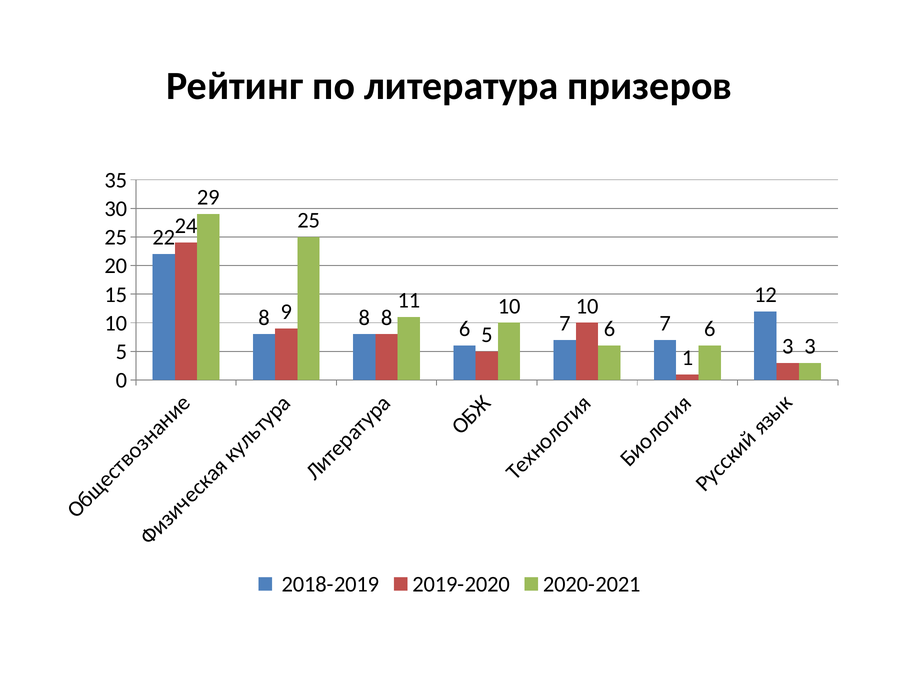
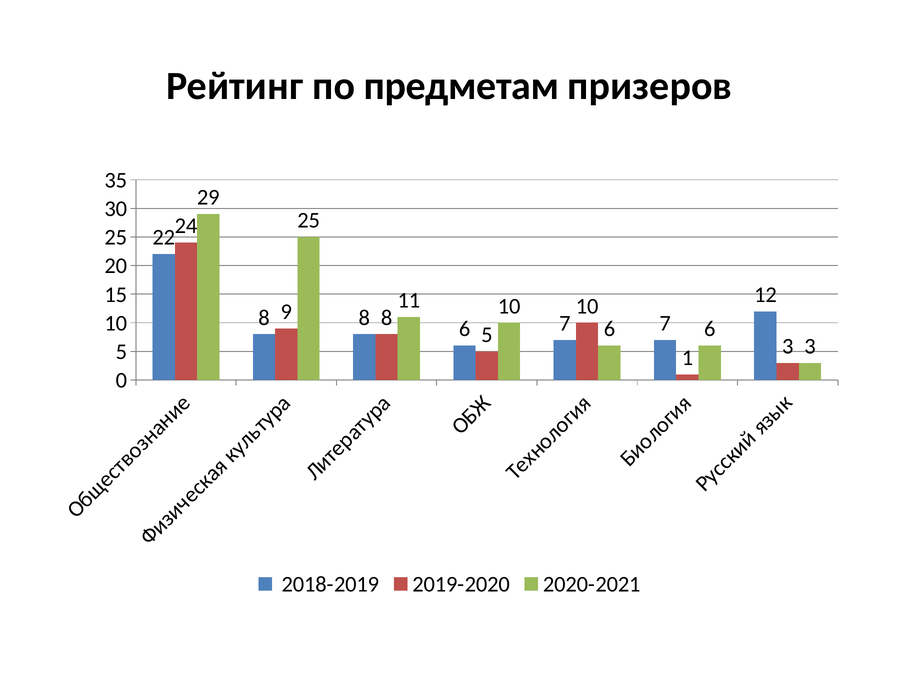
литература: литература -> предметам (461, 86)
